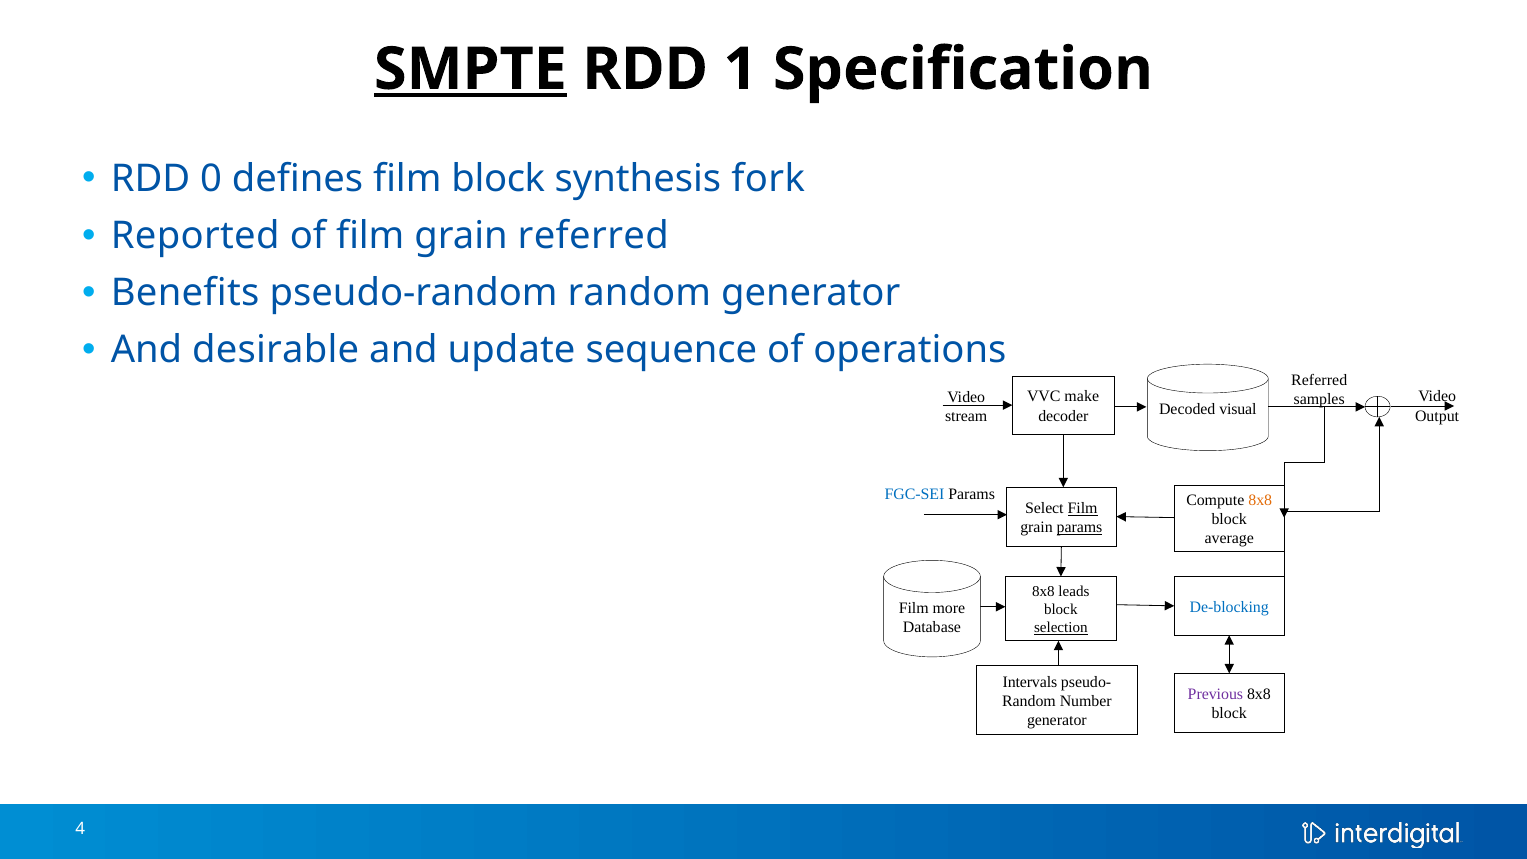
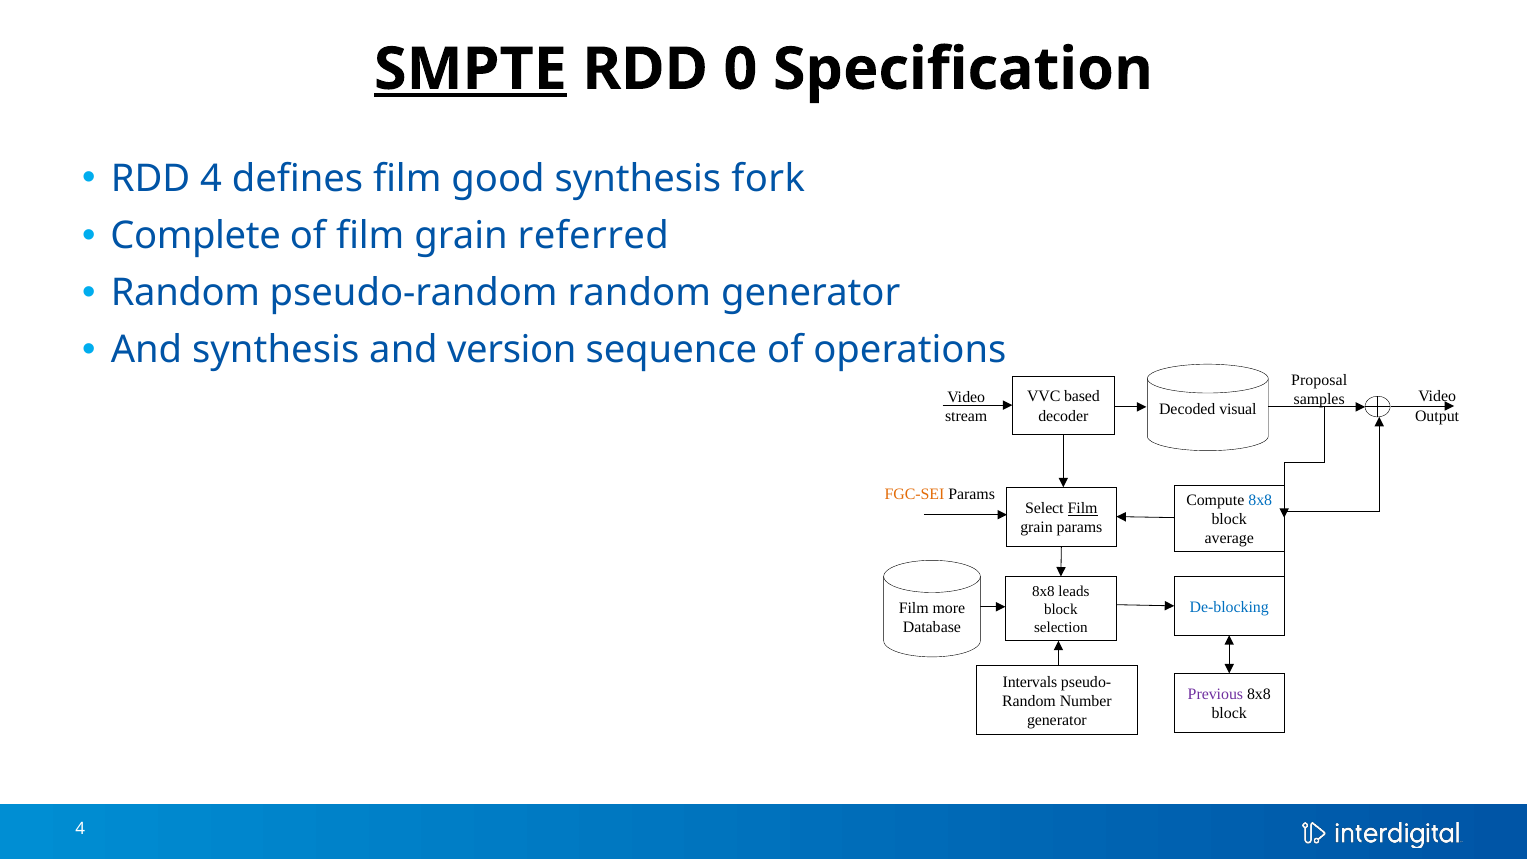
1: 1 -> 0 (740, 69)
RDD 0: 0 -> 4 (211, 179)
film block: block -> good (498, 179)
Reported: Reported -> Complete (196, 236)
Benefits: Benefits -> Random (185, 293)
And desirable: desirable -> synthesis (276, 350)
update: update -> version (512, 350)
Referred: Referred -> Proposal (1319, 380)
make: make -> based (1082, 397)
FGC-SEI colour: blue -> orange (914, 494)
8x8 colour: orange -> blue (1260, 500)
params underline: present -> none (1080, 527)
selection underline: present -> none (1061, 628)
